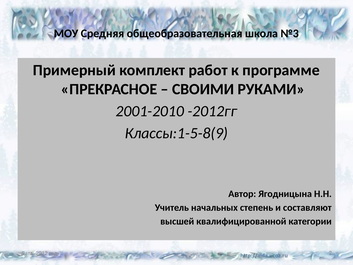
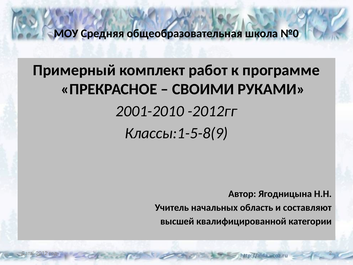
№3: №3 -> №0 (290, 33)
степень: степень -> область (257, 207)
